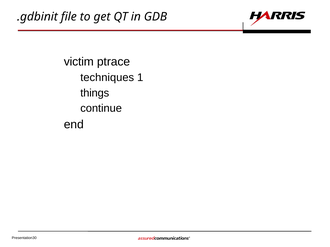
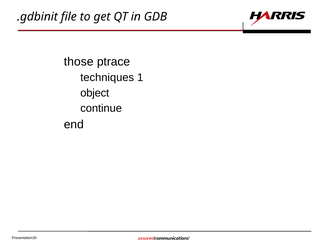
victim: victim -> those (79, 62)
things: things -> object (95, 93)
